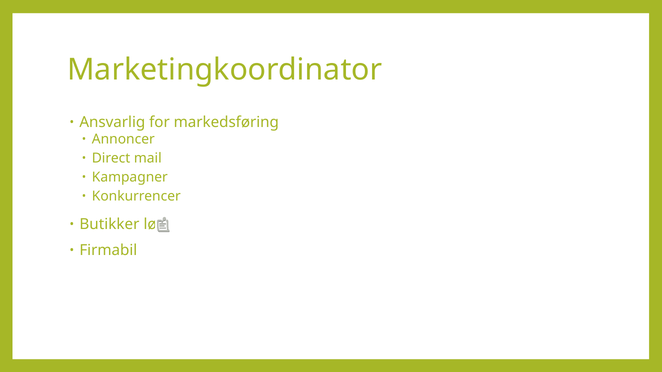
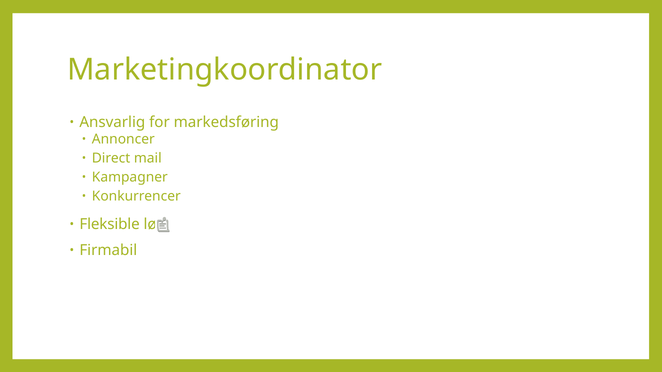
Butikker: Butikker -> Fleksible (110, 224)
